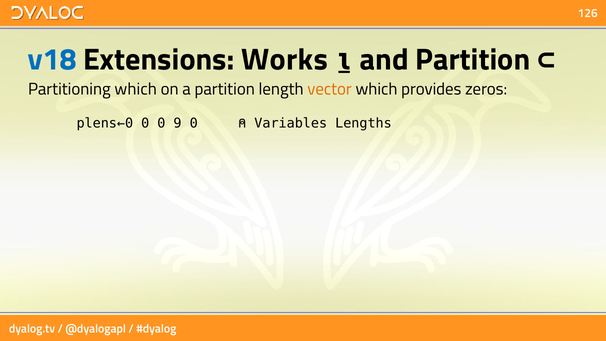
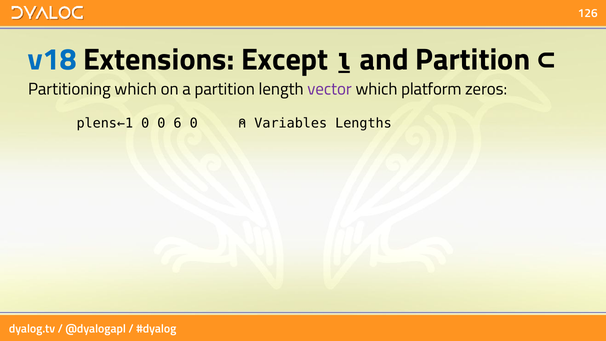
Works: Works -> Except (285, 60)
vector colour: orange -> purple (330, 89)
provides: provides -> platform (431, 89)
plens←0: plens←0 -> plens←1 (105, 123)
9: 9 -> 6 (178, 123)
